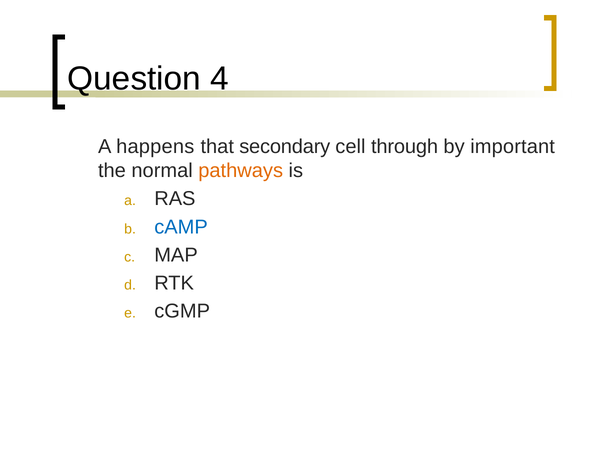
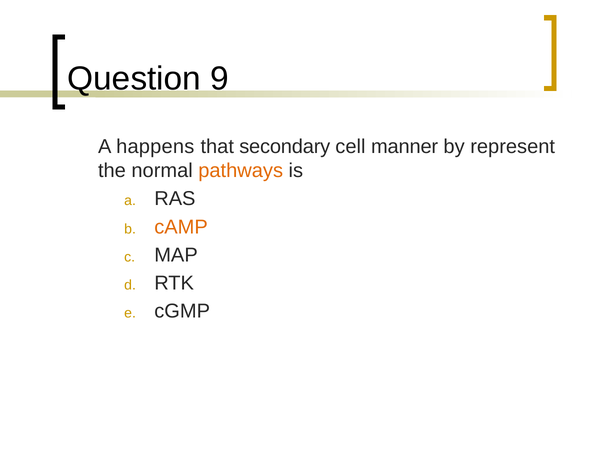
4: 4 -> 9 (220, 79)
through: through -> manner (405, 147)
important: important -> represent (513, 147)
cAMP colour: blue -> orange (181, 227)
